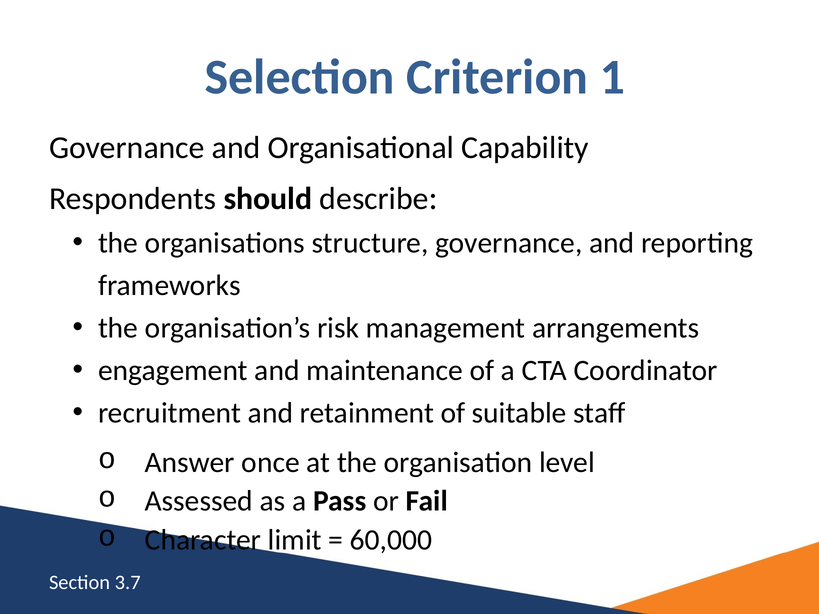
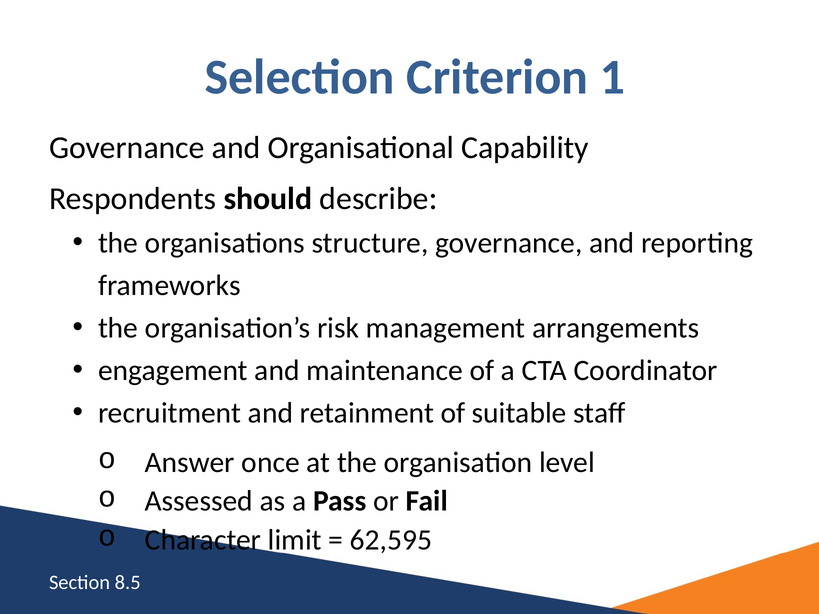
60,000: 60,000 -> 62,595 (391, 540)
3.7: 3.7 -> 8.5 (128, 583)
